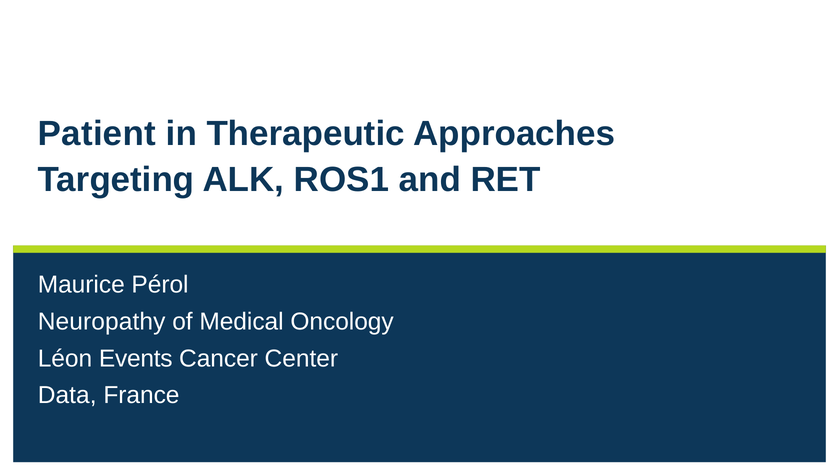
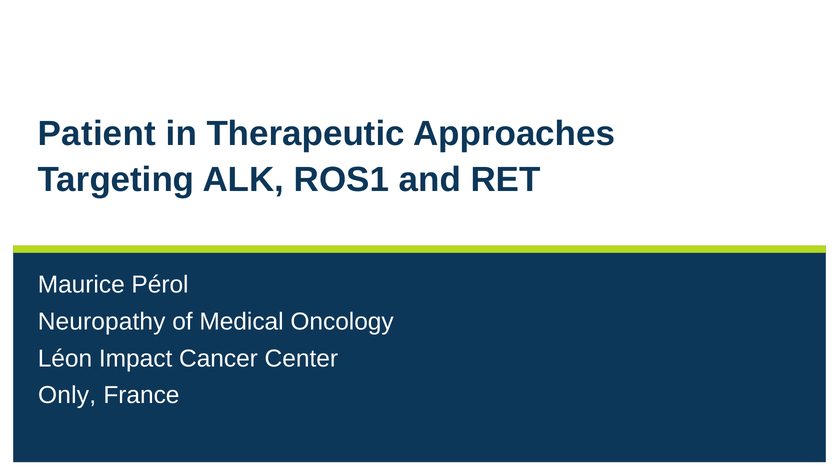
Events: Events -> Impact (136, 359)
Data: Data -> Only (67, 396)
